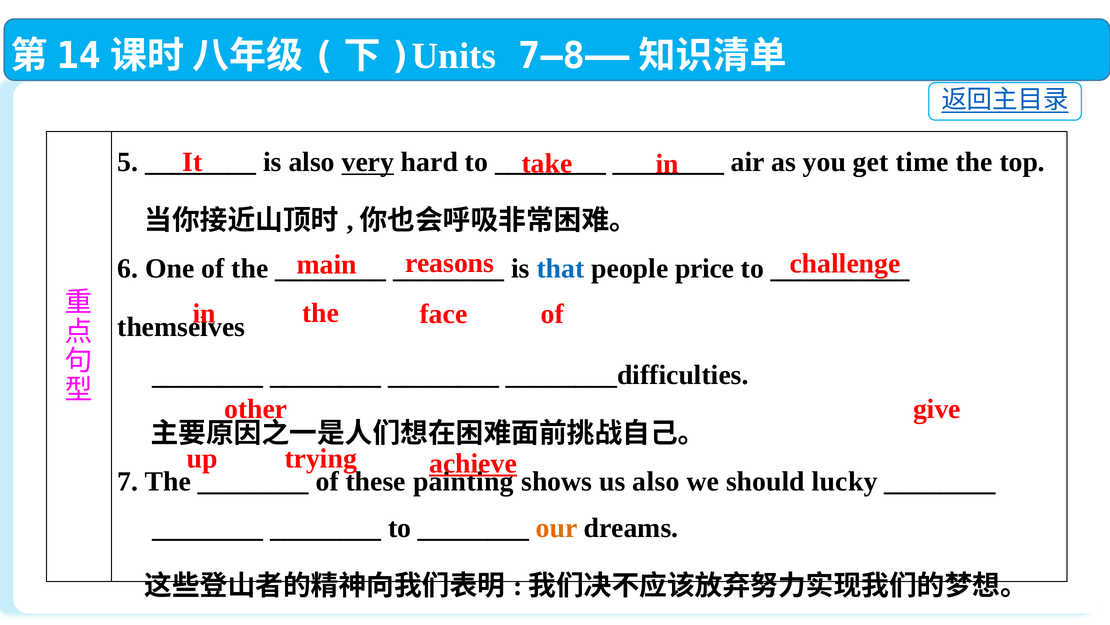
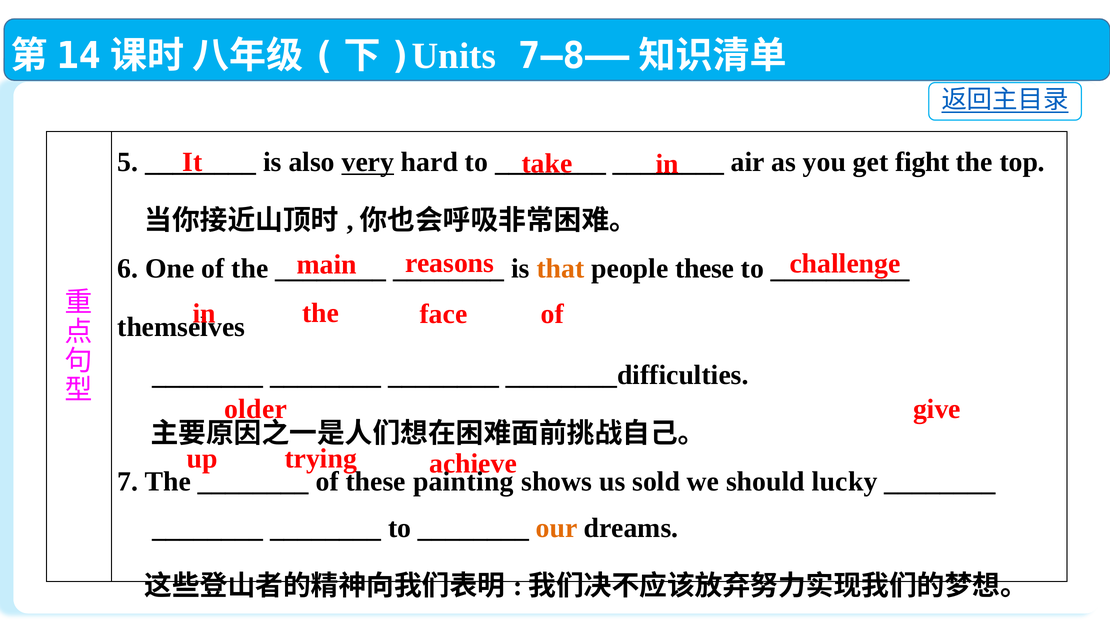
time: time -> fight (922, 162)
that colour: blue -> orange (561, 269)
people price: price -> these (705, 269)
other: other -> older (256, 409)
achieve underline: present -> none (473, 463)
us also: also -> sold (656, 481)
